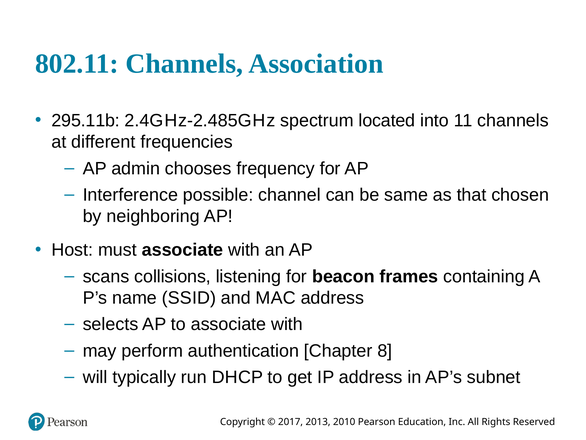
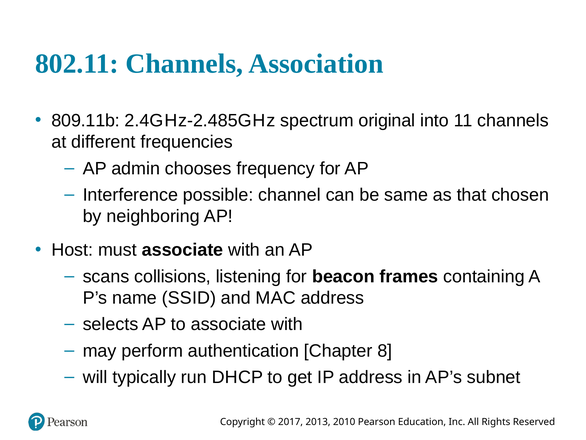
295.11b: 295.11b -> 809.11b (86, 120)
located: located -> original (387, 120)
